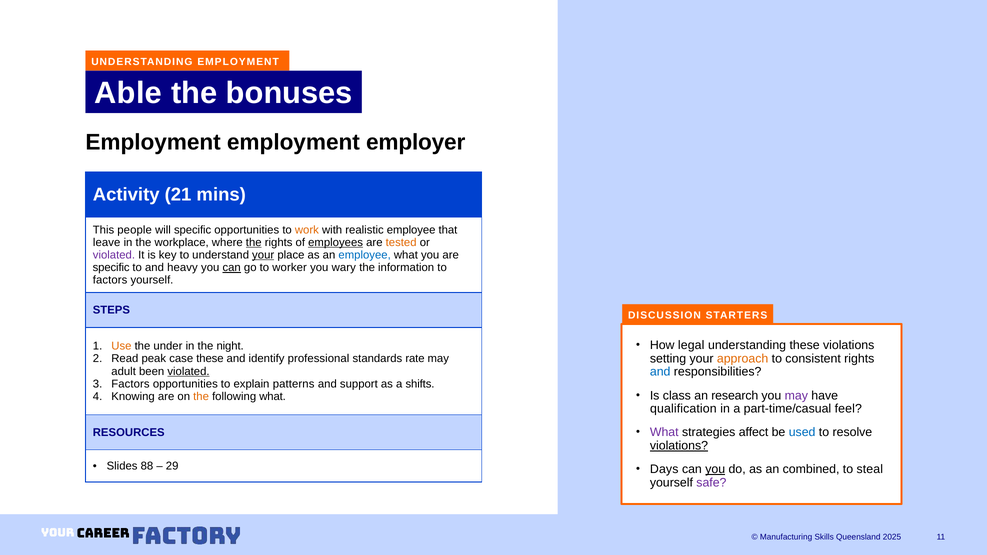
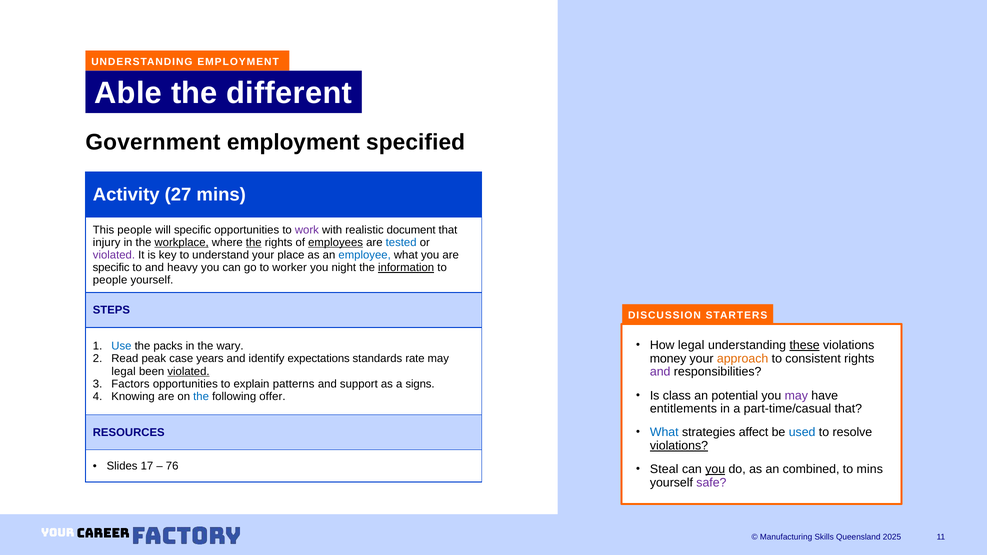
bonuses: bonuses -> different (289, 93)
Employment: Employment -> Government (153, 142)
employer: employer -> specified (416, 142)
21: 21 -> 27 (178, 195)
work colour: orange -> purple (307, 230)
realistic employee: employee -> document (411, 230)
leave: leave -> injury (107, 242)
workplace underline: none -> present (182, 242)
tested colour: orange -> blue (401, 242)
your underline: present -> none (263, 255)
can underline: present -> none (232, 268)
wary: wary -> night (344, 268)
information underline: none -> present (406, 268)
factors: factors -> people (110, 280)
these underline: none -> present (805, 345)
Use colour: orange -> blue (121, 346)
under: under -> packs (168, 346)
night: night -> wary (230, 346)
setting: setting -> money (668, 359)
case these: these -> years (210, 359)
professional: professional -> expectations (319, 359)
adult: adult -> legal (124, 371)
and colour: blue -> purple (660, 372)
shifts: shifts -> signs (420, 384)
research: research -> potential (735, 396)
the colour: orange -> blue (201, 397)
following what: what -> offer (272, 397)
qualification: qualification -> entitlements (683, 409)
part-time/casual feel: feel -> that (848, 409)
What colour: purple -> blue (664, 433)
88: 88 -> 17 (147, 466)
29: 29 -> 76 (172, 466)
Days: Days -> Steal (664, 469)
to steal: steal -> mins (870, 469)
